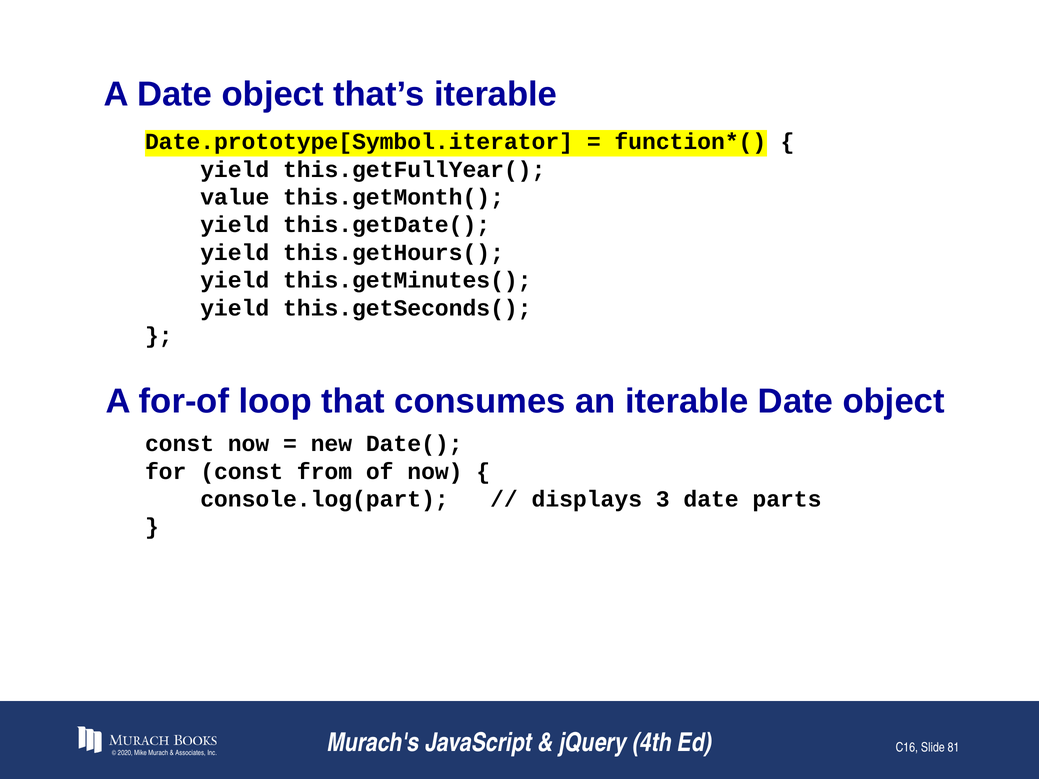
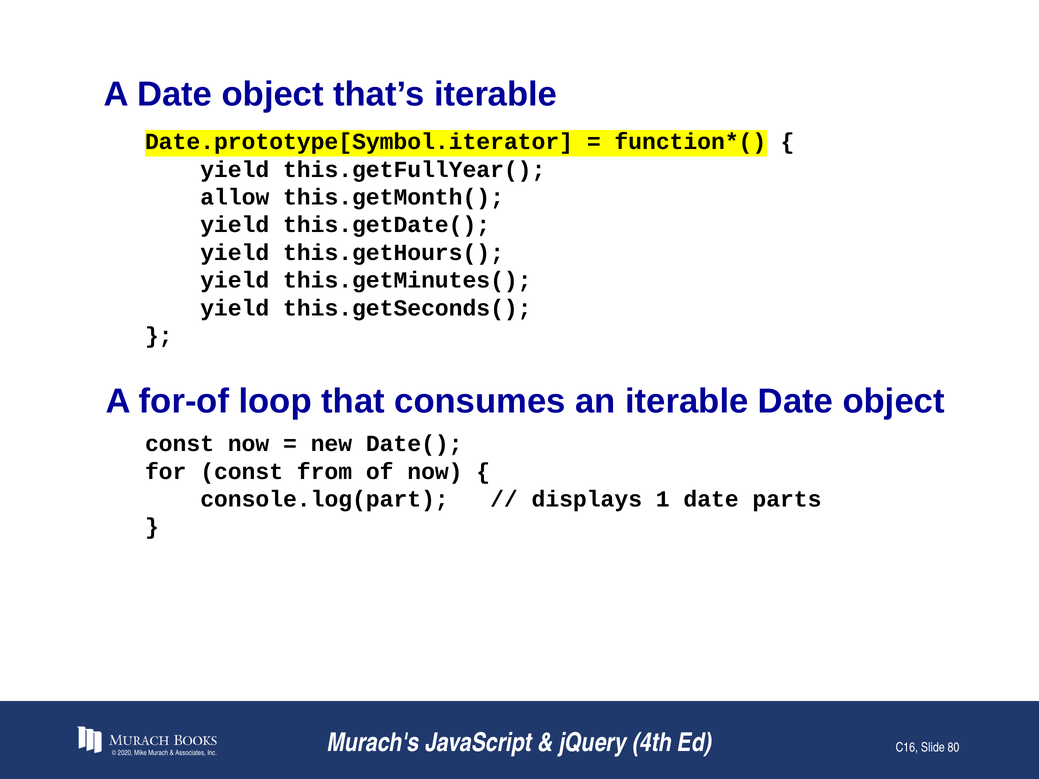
value: value -> allow (235, 197)
3: 3 -> 1 (663, 499)
81: 81 -> 80 (954, 748)
